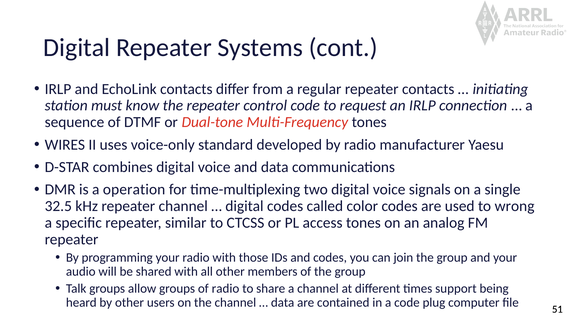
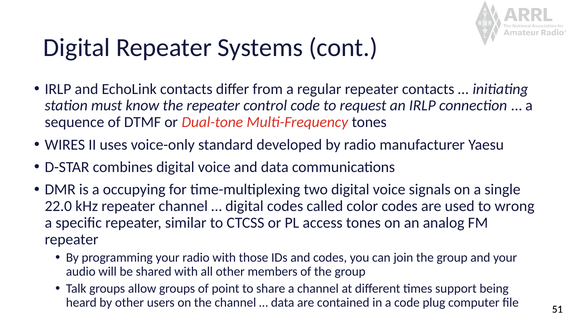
operation: operation -> occupying (134, 190)
32.5: 32.5 -> 22.0 (58, 206)
of radio: radio -> point (226, 289)
